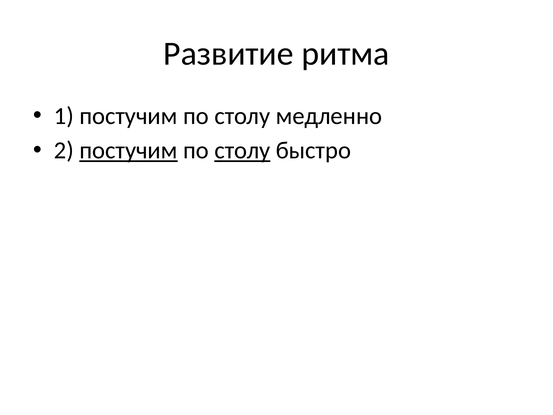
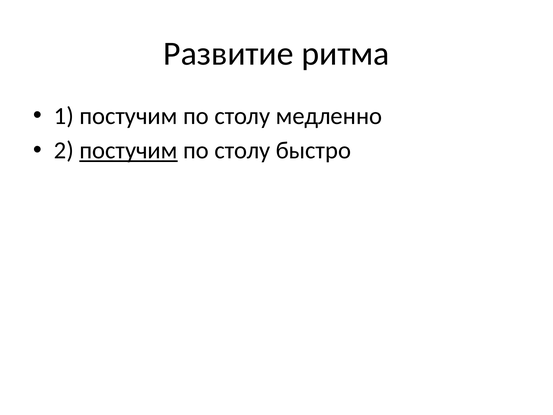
столу underline: present -> none (242, 150)
